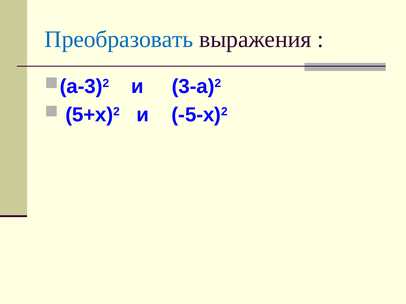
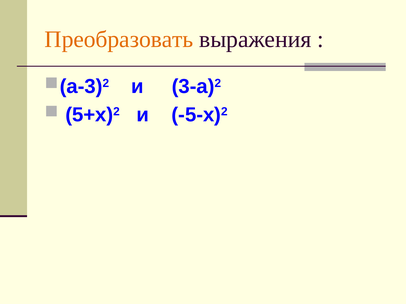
Преобразовать colour: blue -> orange (119, 39)
